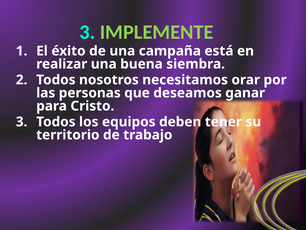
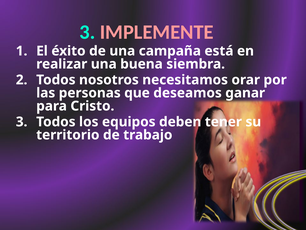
IMPLEMENTE colour: light green -> pink (157, 32)
